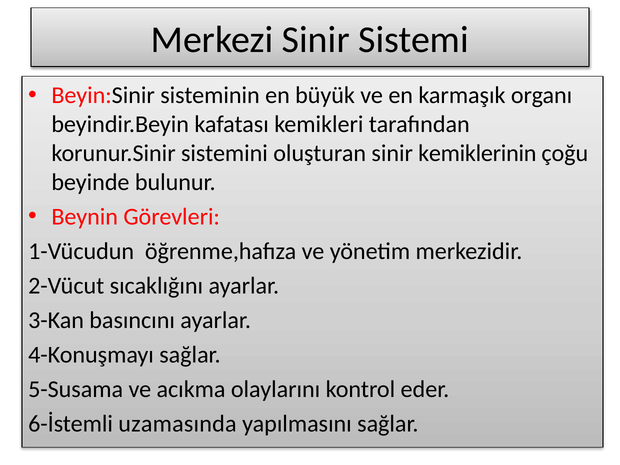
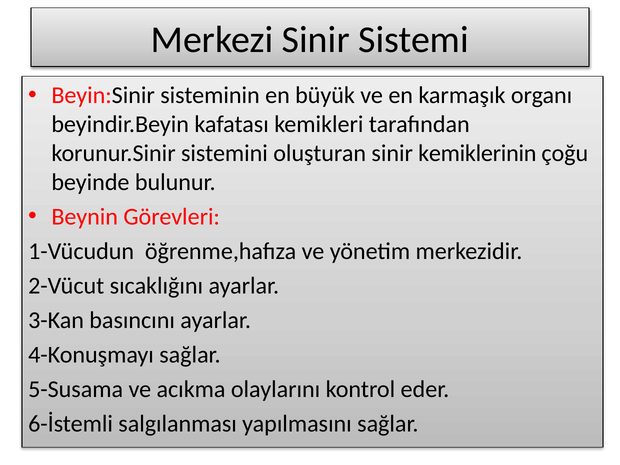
uzamasında: uzamasında -> salgılanması (178, 424)
